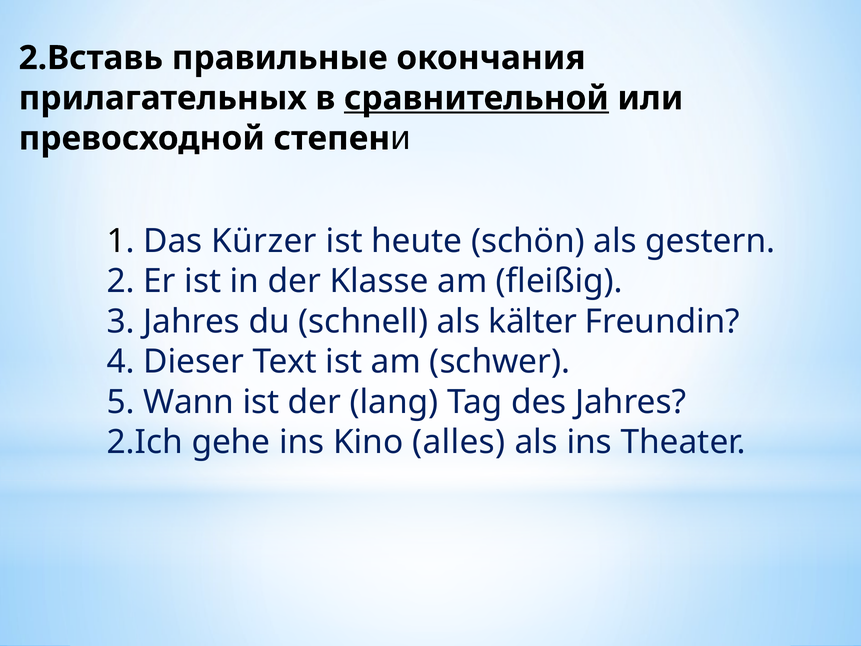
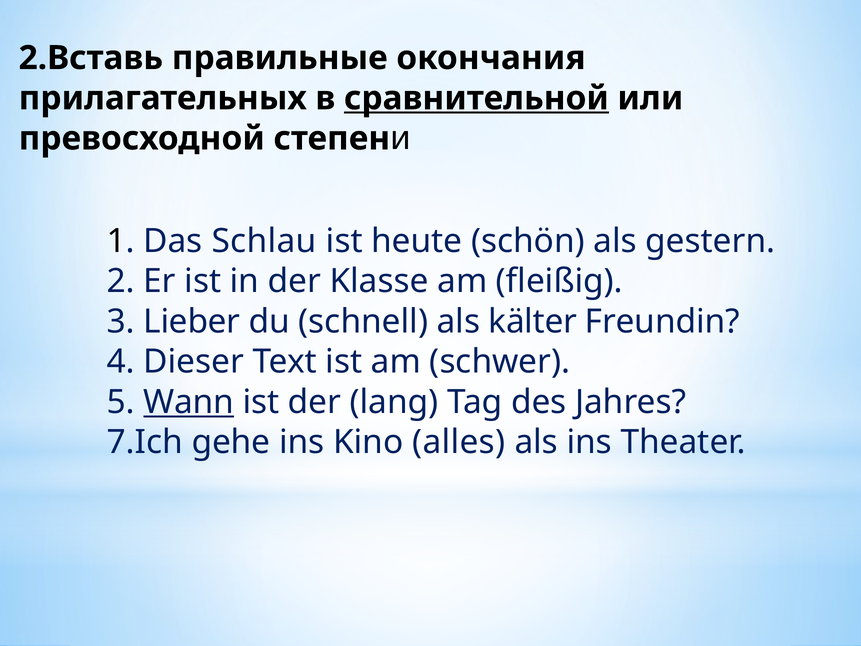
Kürzer: Kürzer -> Schlau (264, 241)
3 Jahres: Jahres -> Lieber (192, 321)
Wann underline: none -> present (189, 402)
2.Ich: 2.Ich -> 7.Ich (145, 442)
